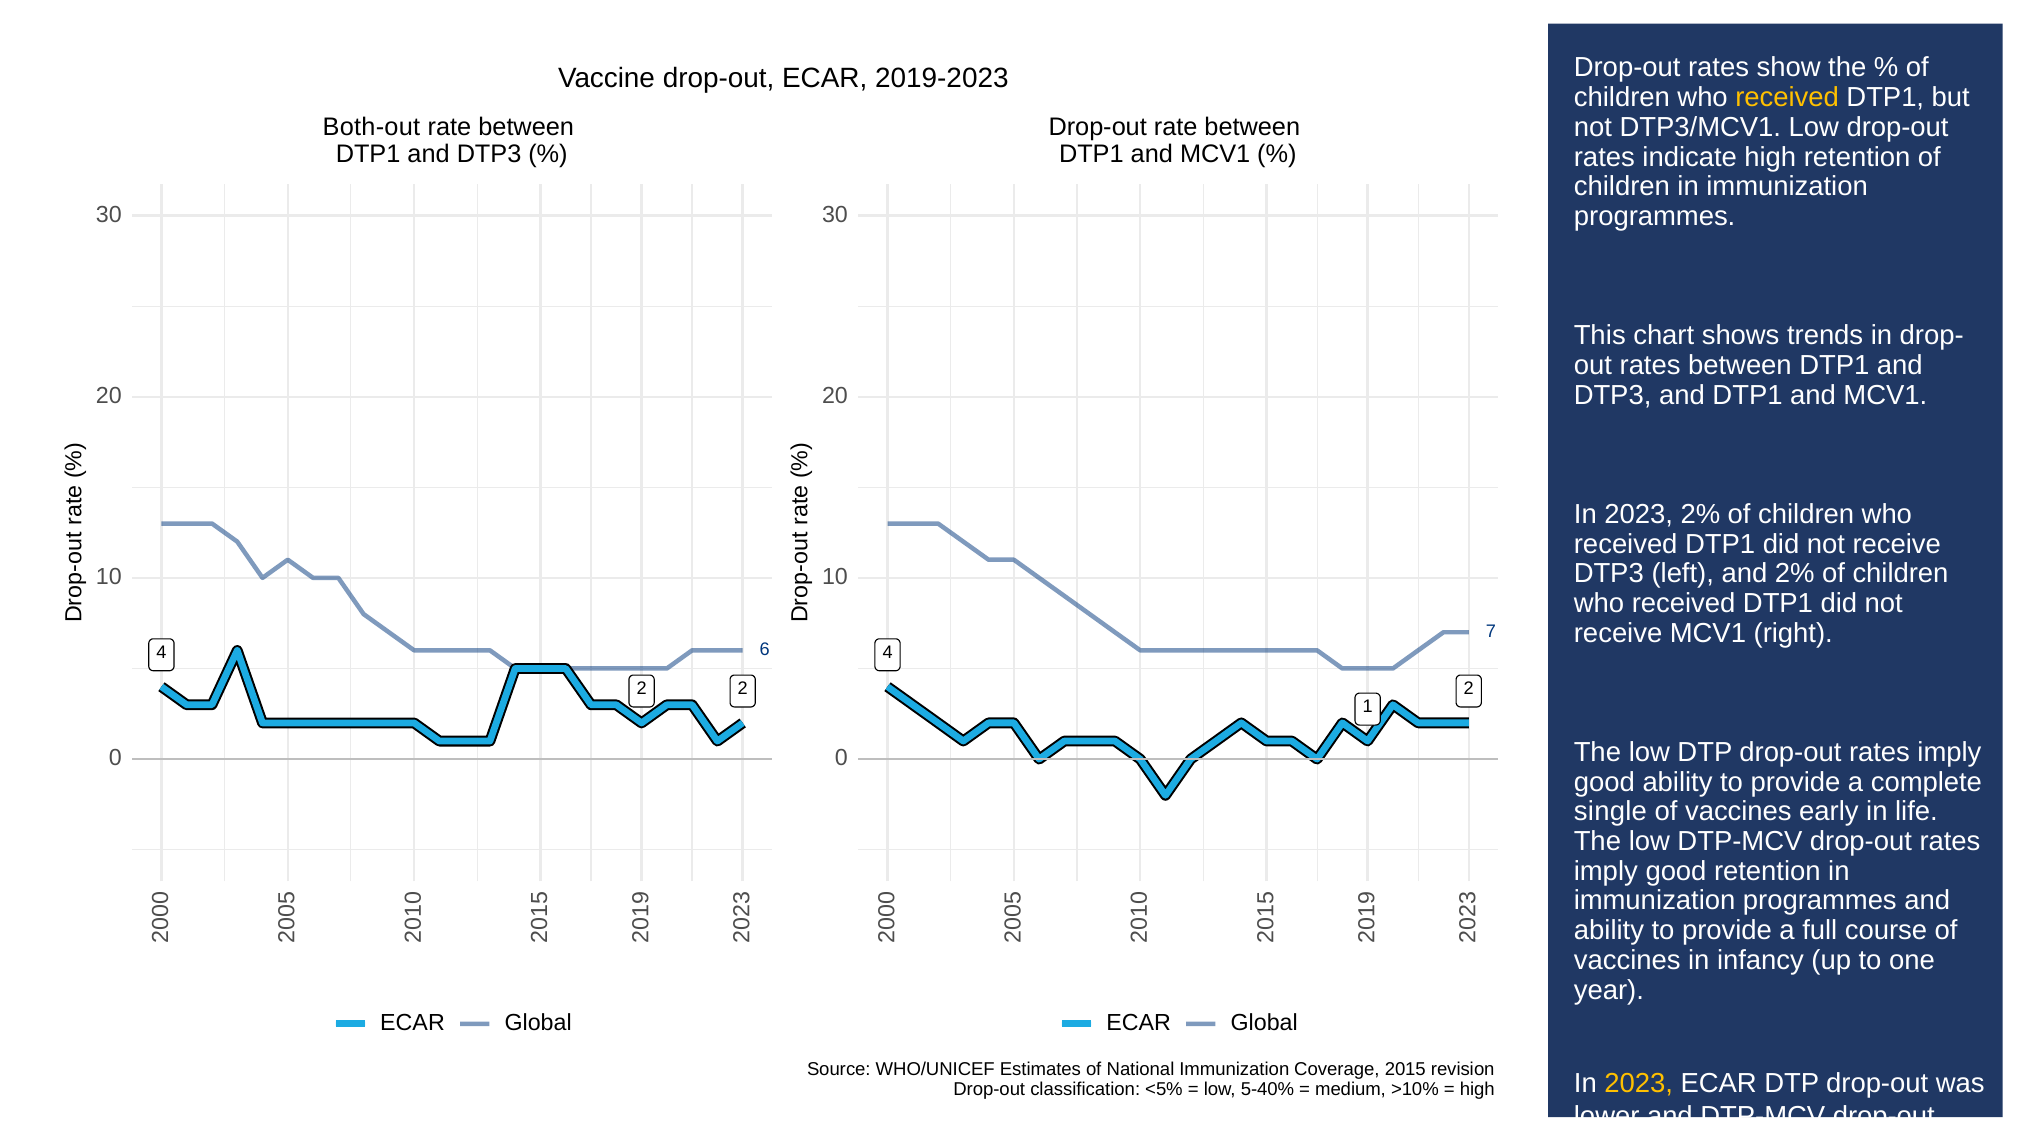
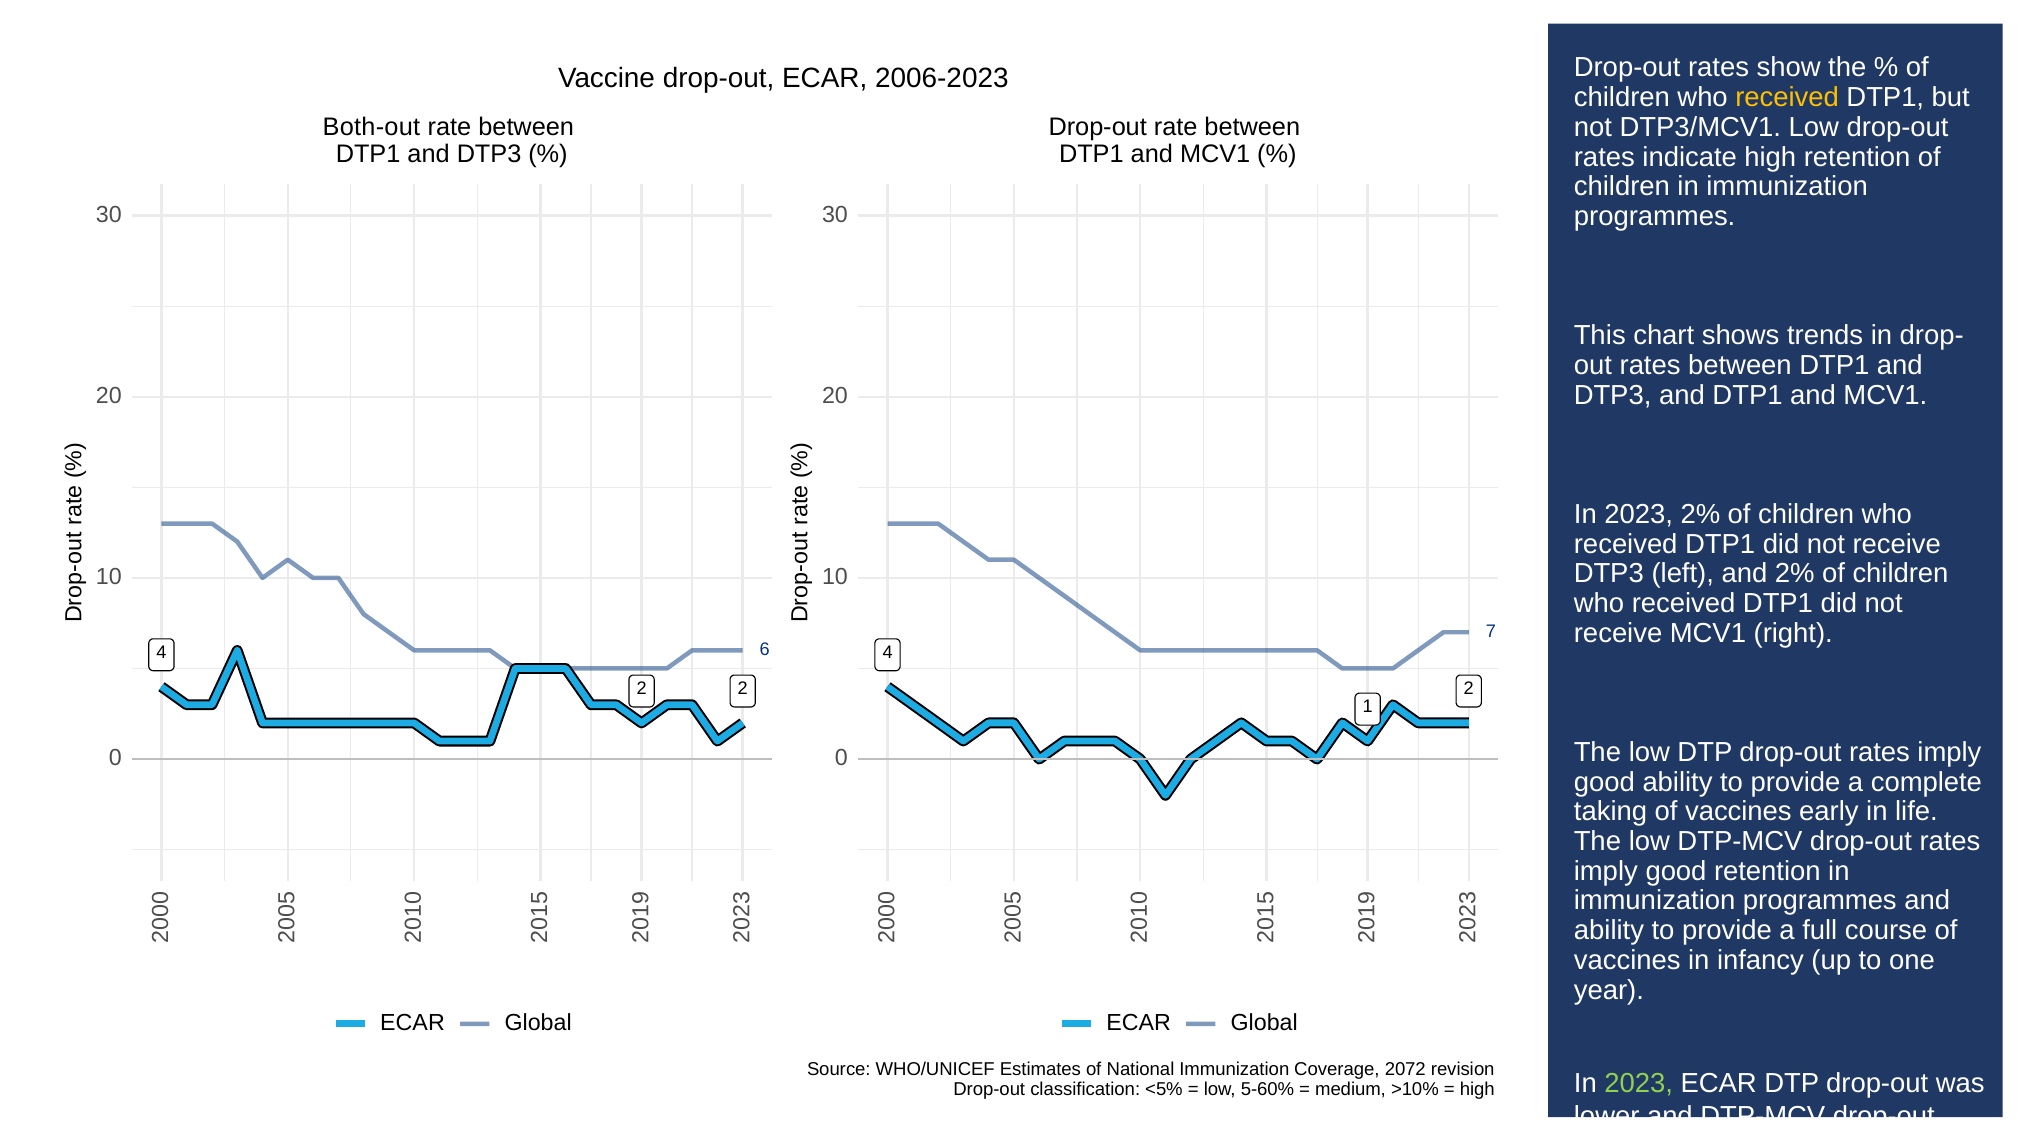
2019-2023: 2019-2023 -> 2006-2023 (942, 79)
single: single -> taking (1611, 812)
2015: 2015 -> 2072 (1405, 1069)
2023 colour: yellow -> light green (1639, 1083)
5-40%: 5-40% -> 5-60% (1268, 1089)
